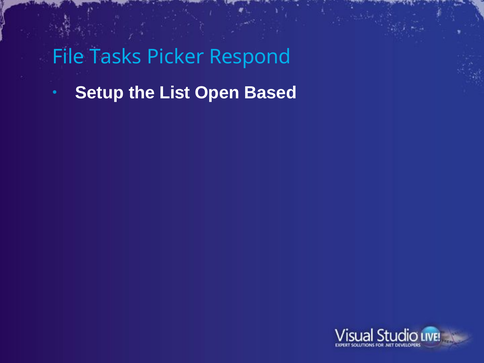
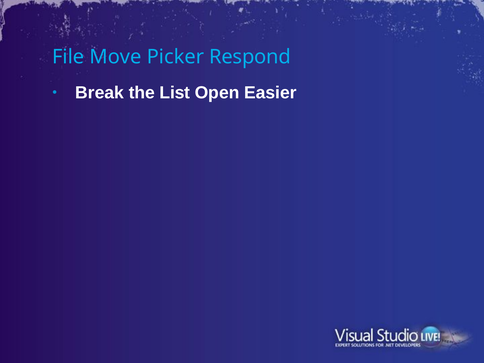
Tasks: Tasks -> Move (115, 57)
Setup: Setup -> Break (100, 93)
Based: Based -> Easier (270, 93)
